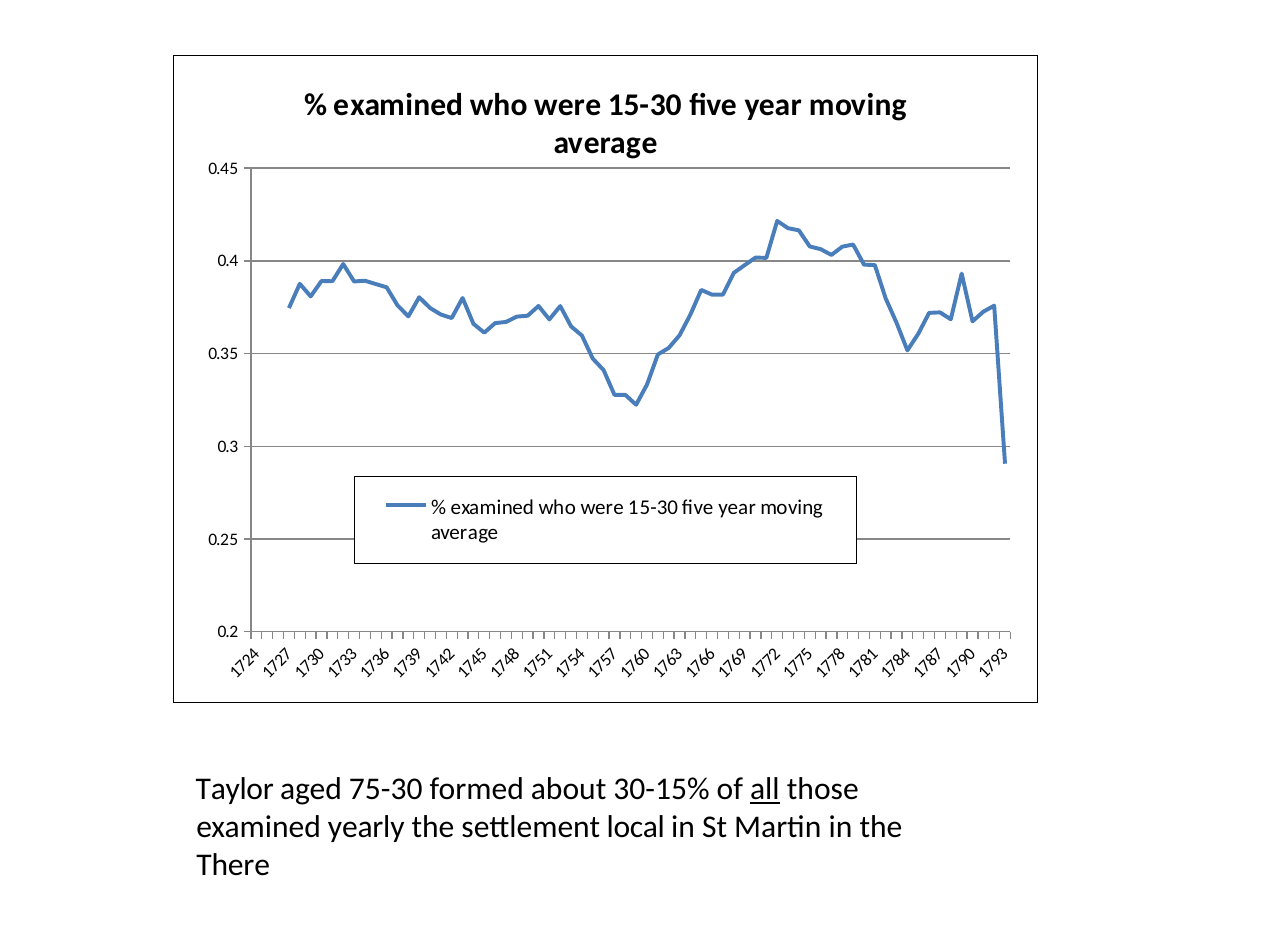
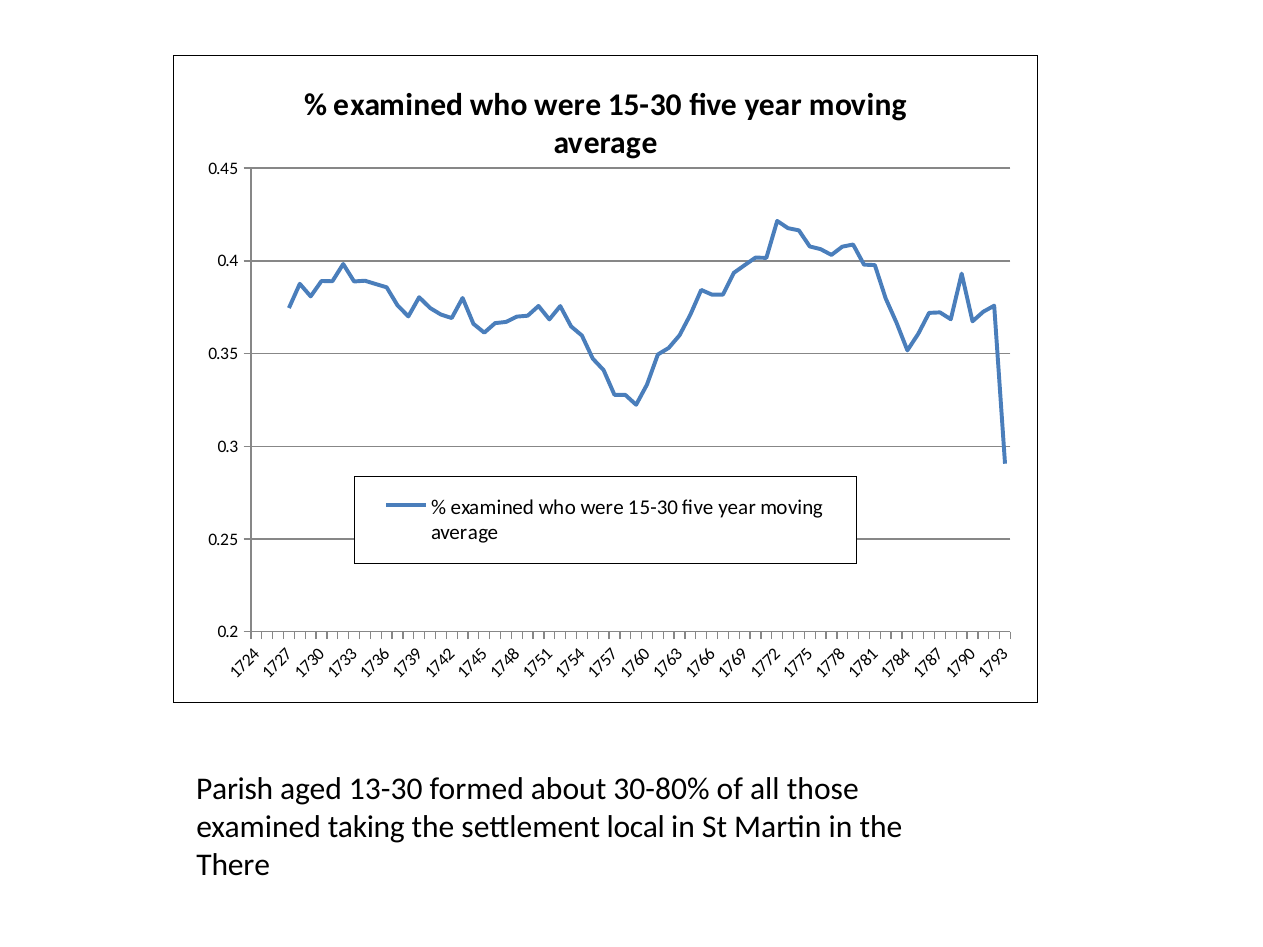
Taylor: Taylor -> Parish (235, 789)
75-30: 75-30 -> 13-30 (386, 789)
30-15%: 30-15% -> 30-80% (662, 789)
all underline: present -> none (765, 789)
yearly: yearly -> taking (366, 827)
